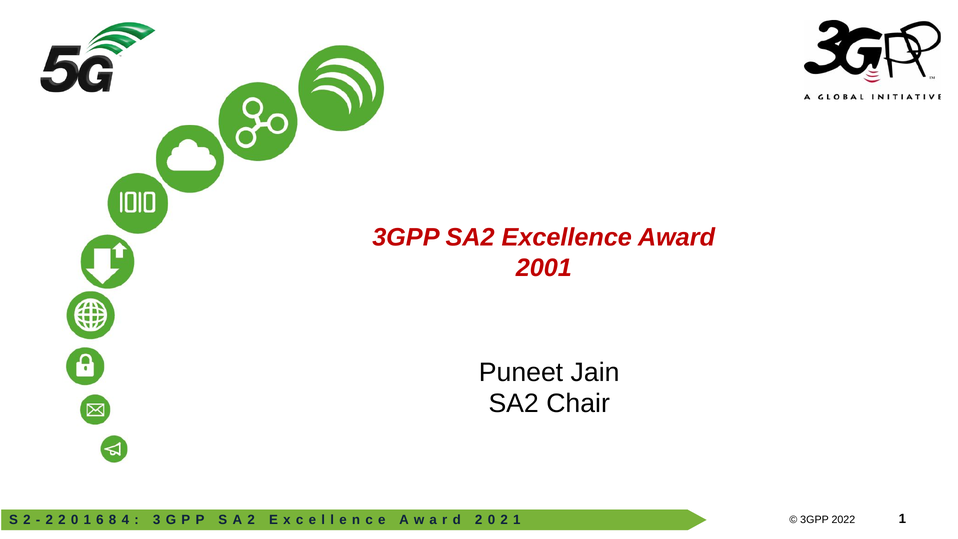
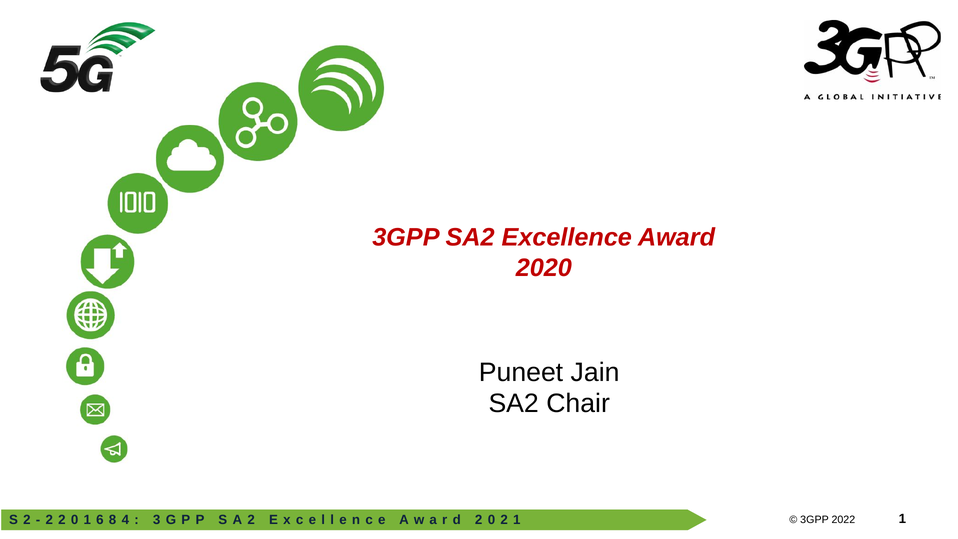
2001: 2001 -> 2020 (544, 268)
